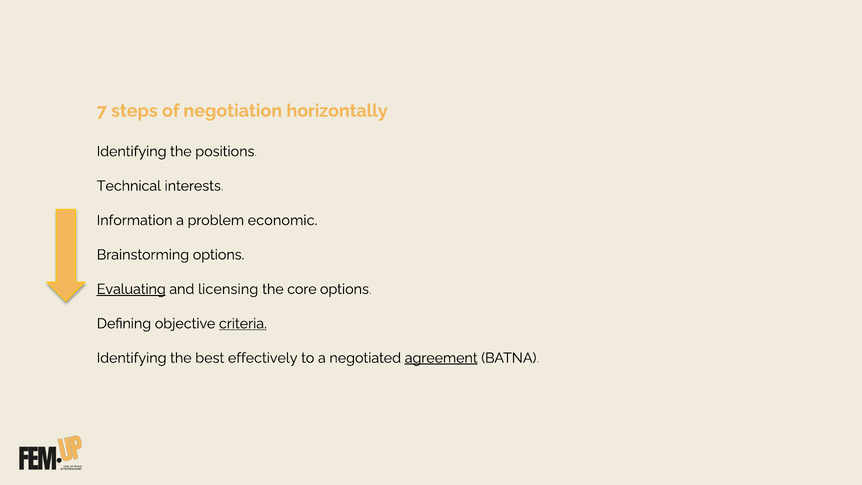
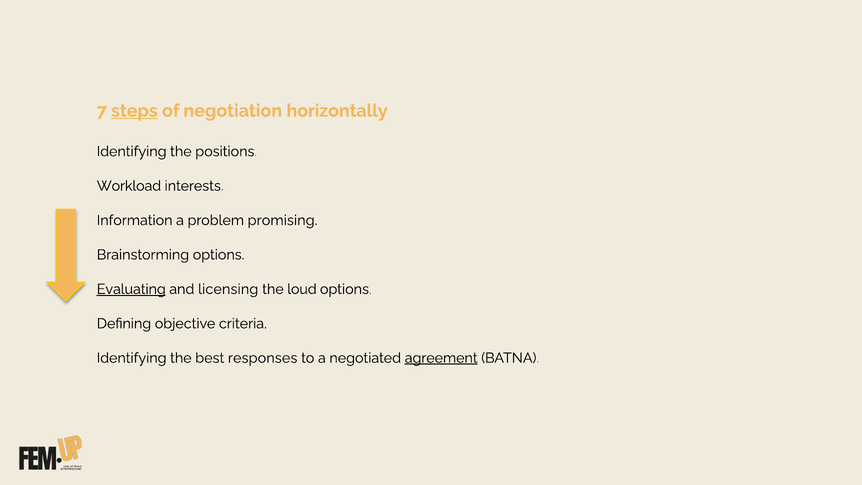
steps underline: none -> present (134, 111)
Technical: Technical -> Workload (129, 186)
economic: economic -> promising (283, 220)
core: core -> loud (302, 289)
criteria underline: present -> none (243, 323)
effectively: effectively -> responses (263, 358)
